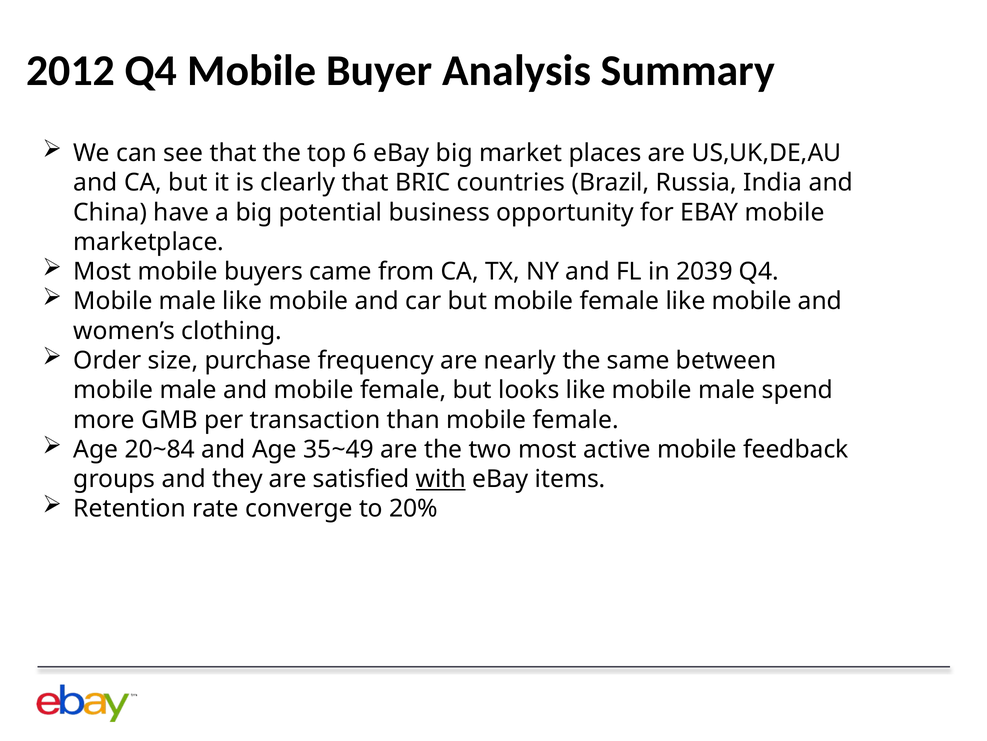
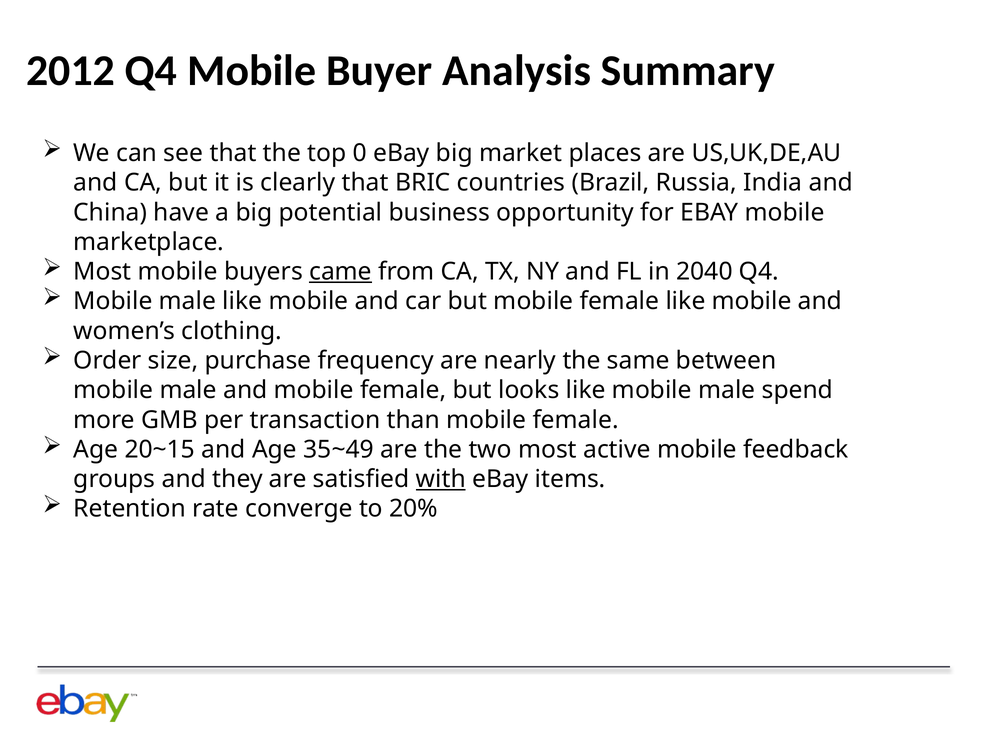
6: 6 -> 0 (360, 153)
came underline: none -> present (341, 271)
2039: 2039 -> 2040 (704, 271)
20~84: 20~84 -> 20~15 (160, 449)
